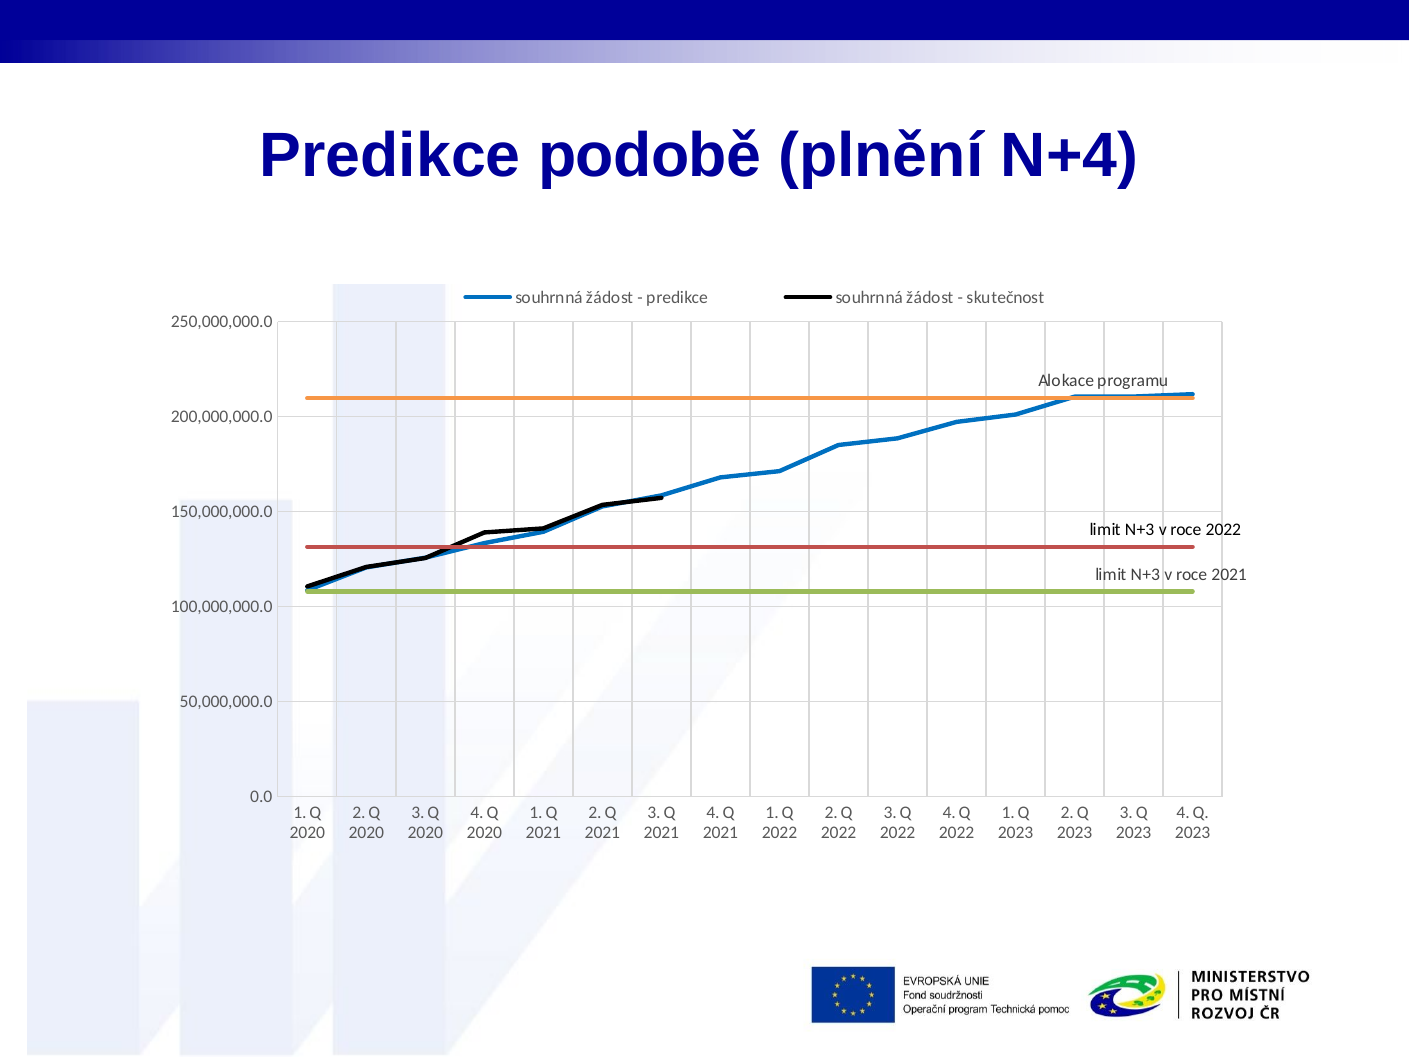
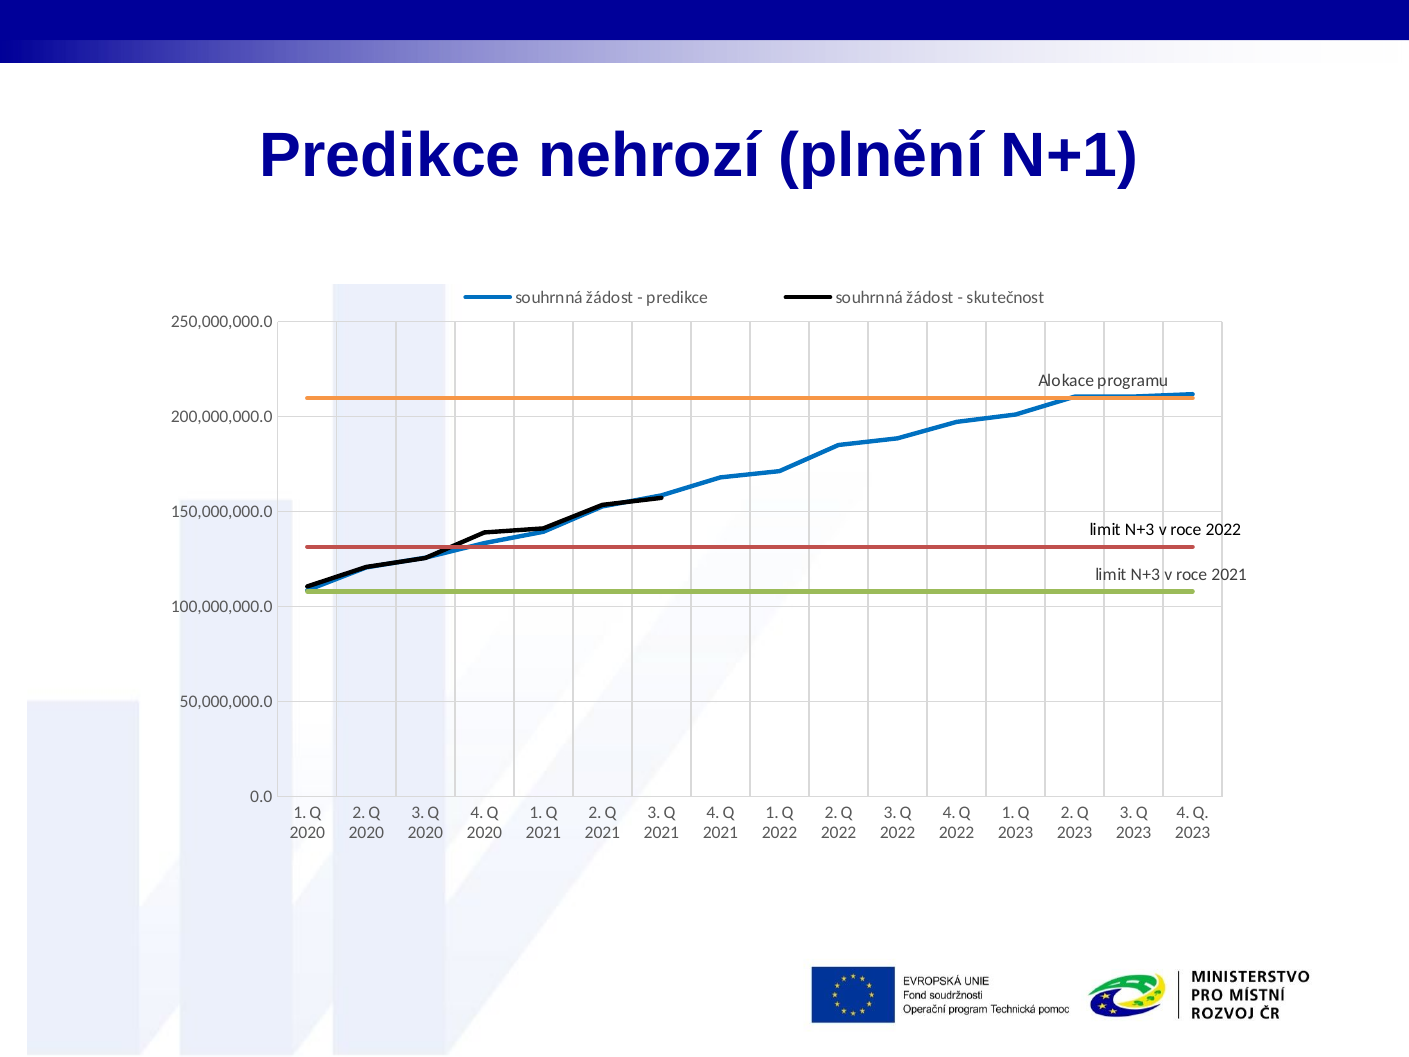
podobě: podobě -> nehrozí (649, 156)
N+4: N+4 -> N+1 (1070, 156)
